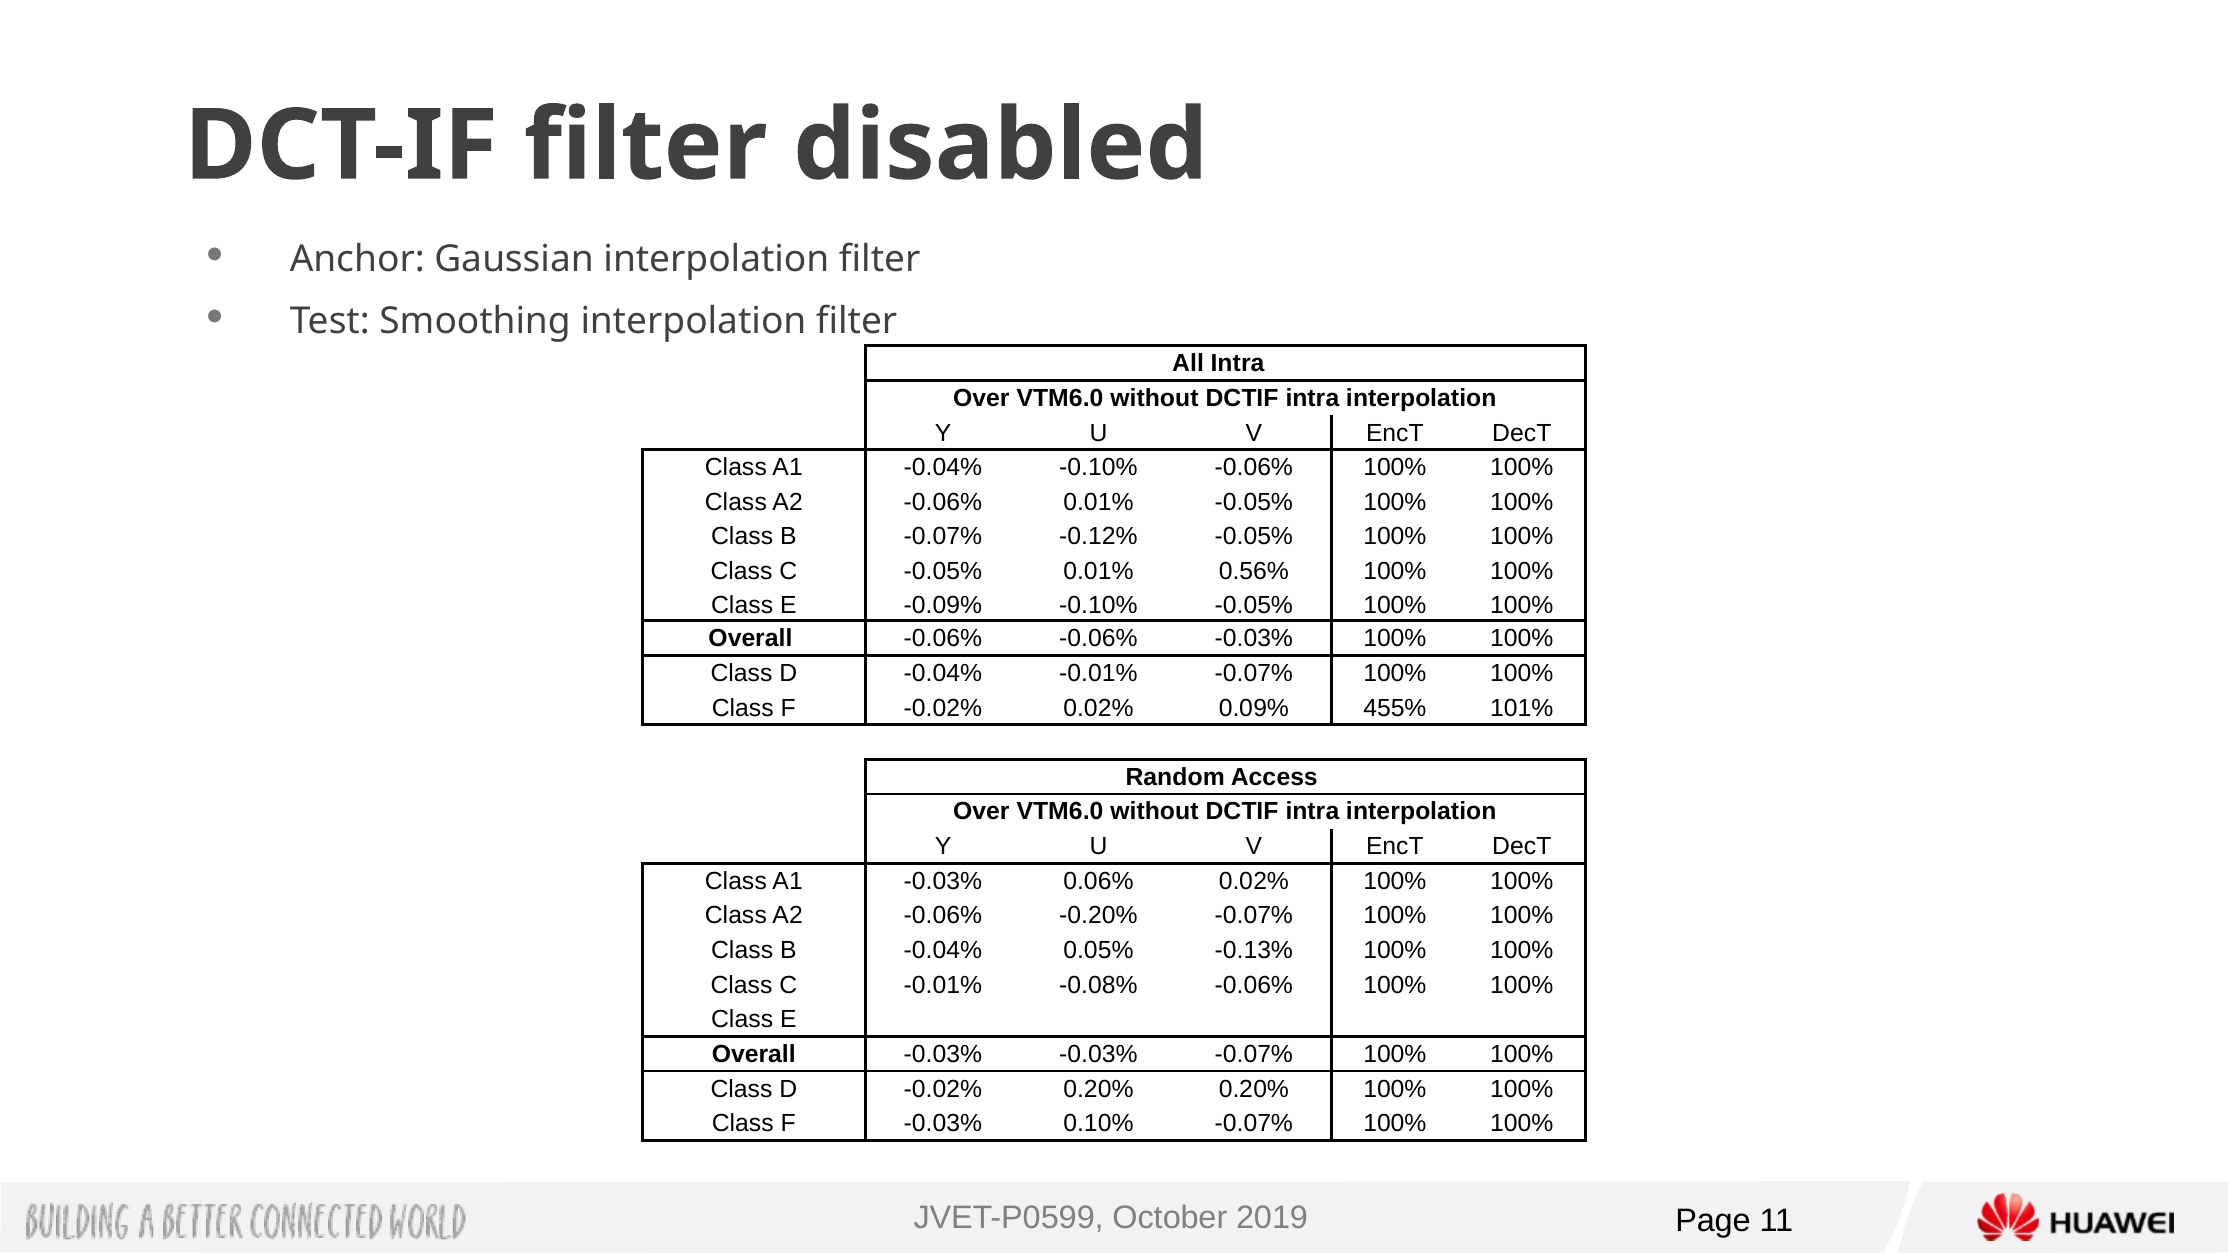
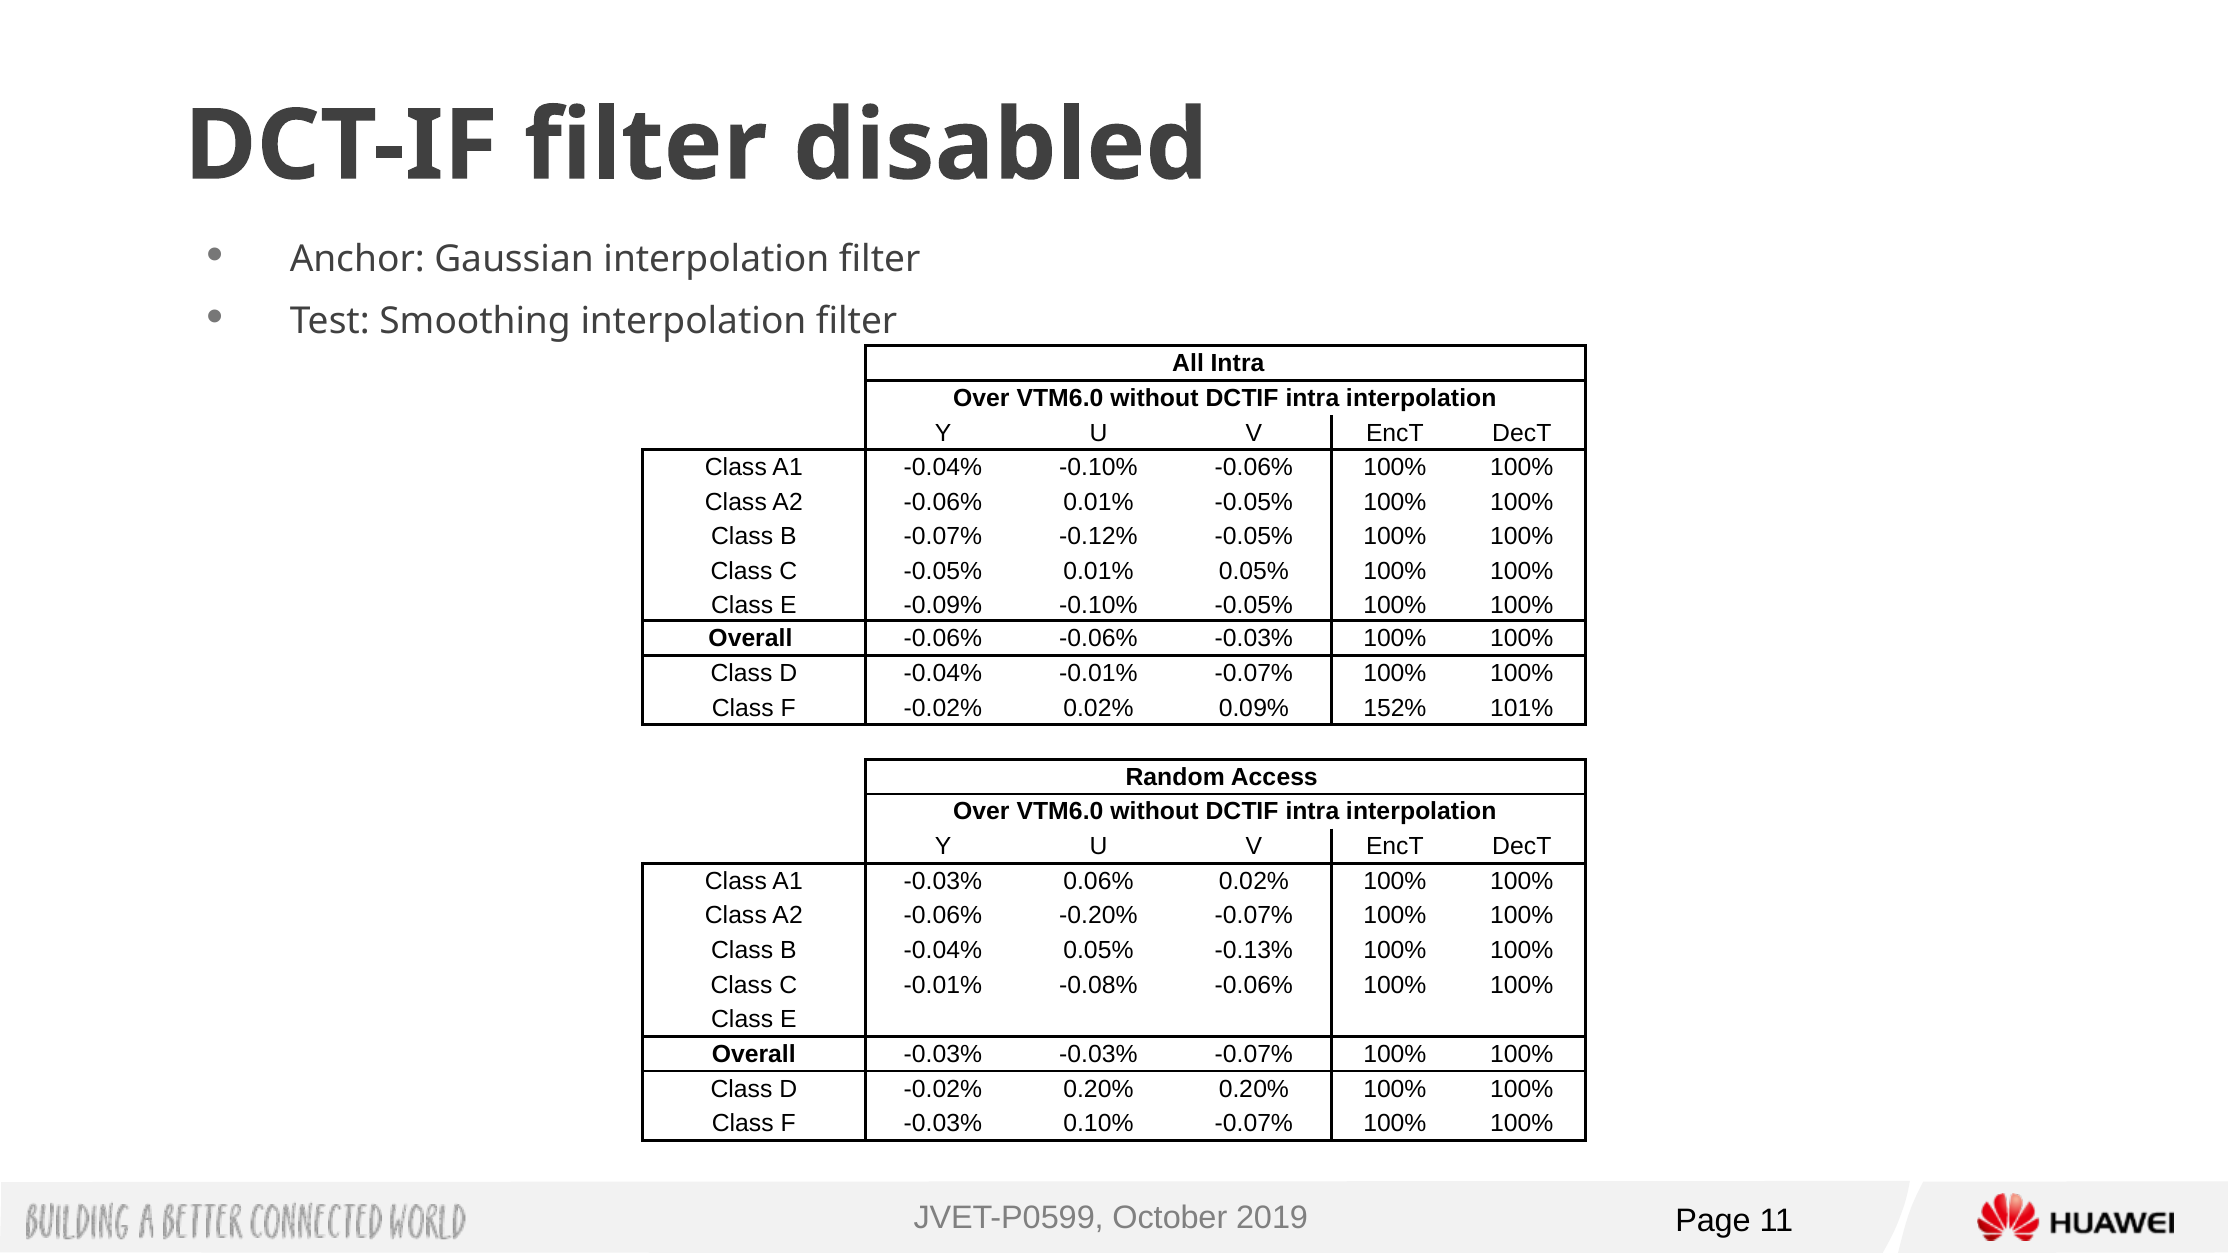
0.01% 0.56%: 0.56% -> 0.05% (1254, 572)
455%: 455% -> 152% (1395, 708)
